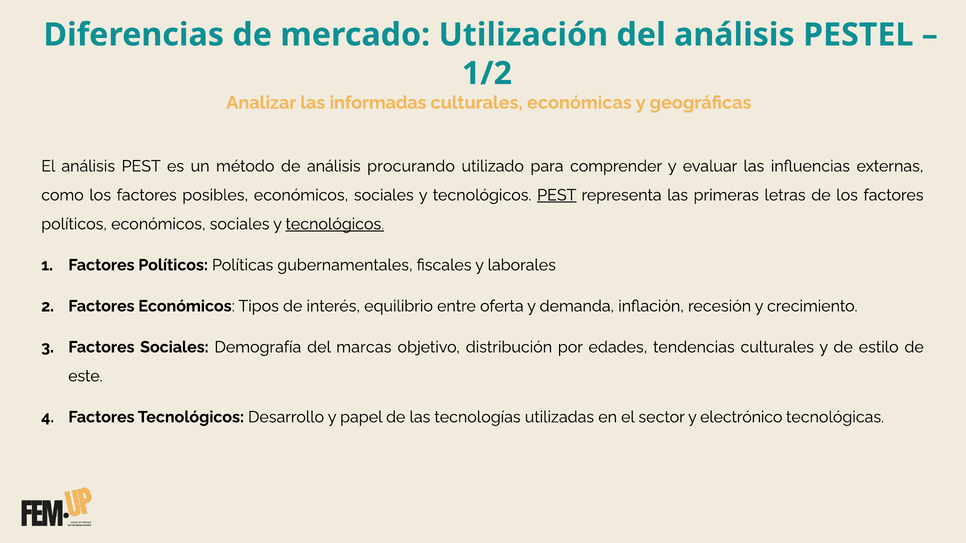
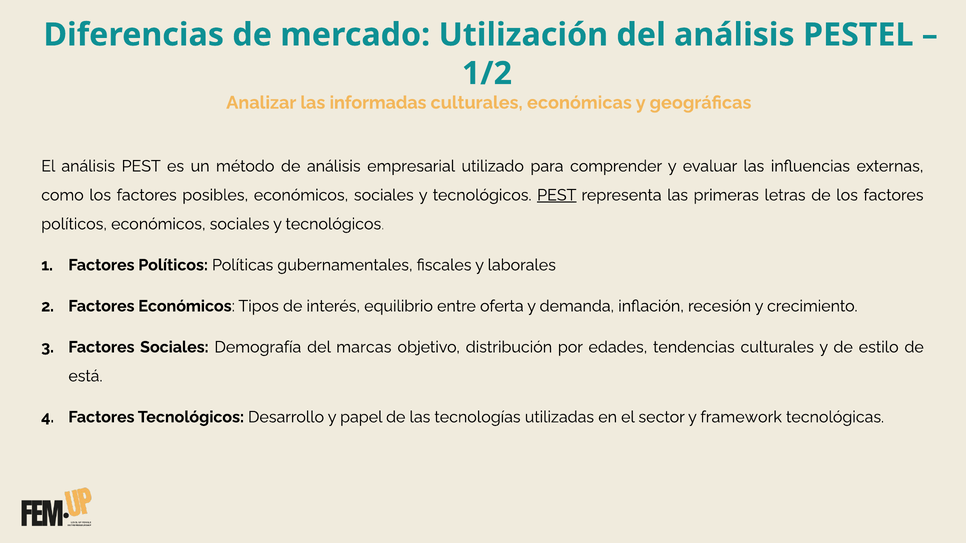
procurando: procurando -> empresarial (411, 166)
tecnológicos underline: present -> none (335, 224)
este: este -> está (85, 376)
electrónico: electrónico -> framework (741, 417)
